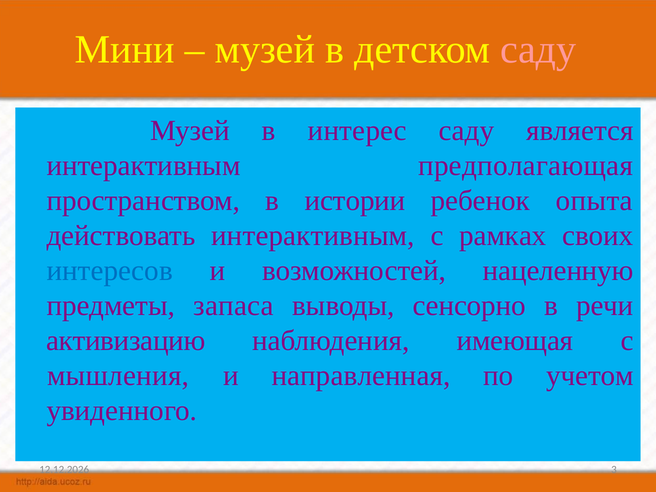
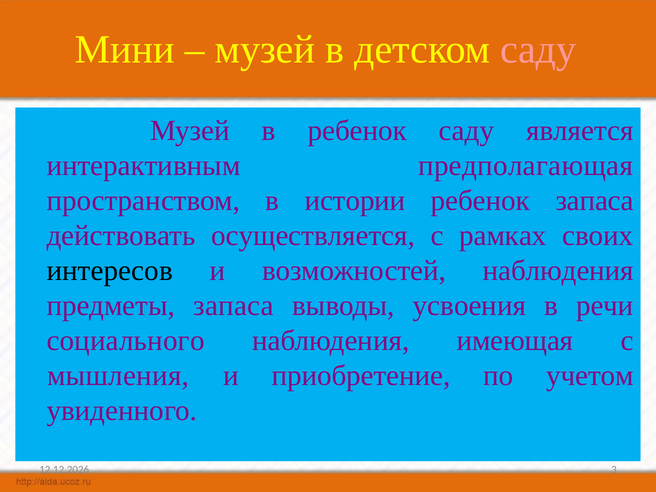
в интерес: интерес -> ребенок (357, 130)
ребенок опыта: опыта -> запаса (595, 200)
действовать интерактивным: интерактивным -> осуществляется (313, 235)
интересов colour: blue -> black (110, 270)
возможностей нацеленную: нацеленную -> наблюдения (558, 270)
сенсорно: сенсорно -> усвоения (469, 305)
активизацию: активизацию -> социального (126, 340)
направленная: направленная -> приобретение (361, 375)
